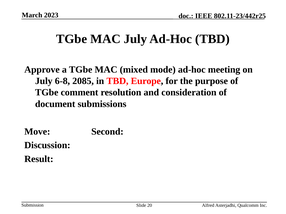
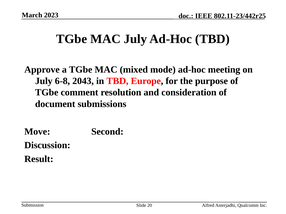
2085: 2085 -> 2043 (83, 81)
